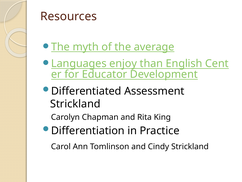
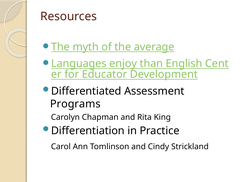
Strickland: Strickland -> Programs (75, 104)
